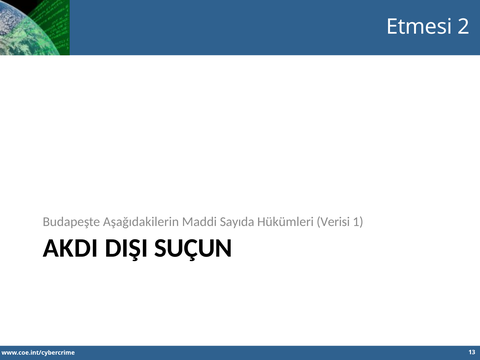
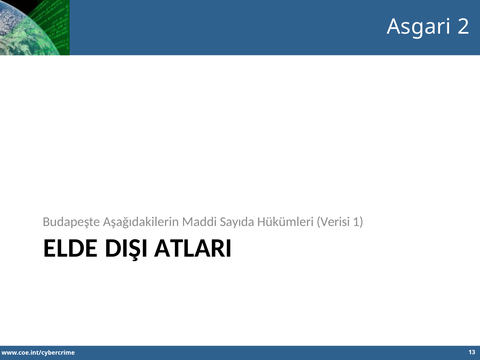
Etmesi: Etmesi -> Asgari (419, 27)
AKDI: AKDI -> ELDE (71, 248)
SUÇUN: SUÇUN -> ATLARI (193, 248)
